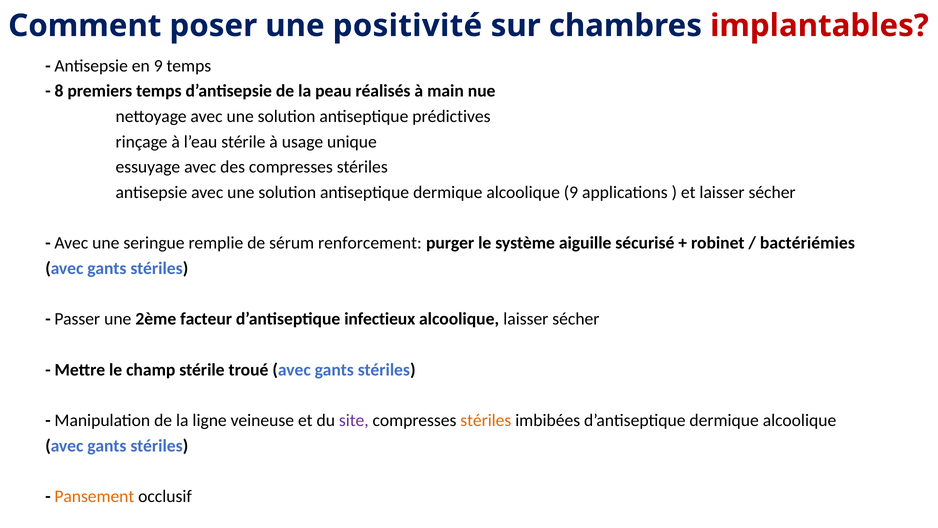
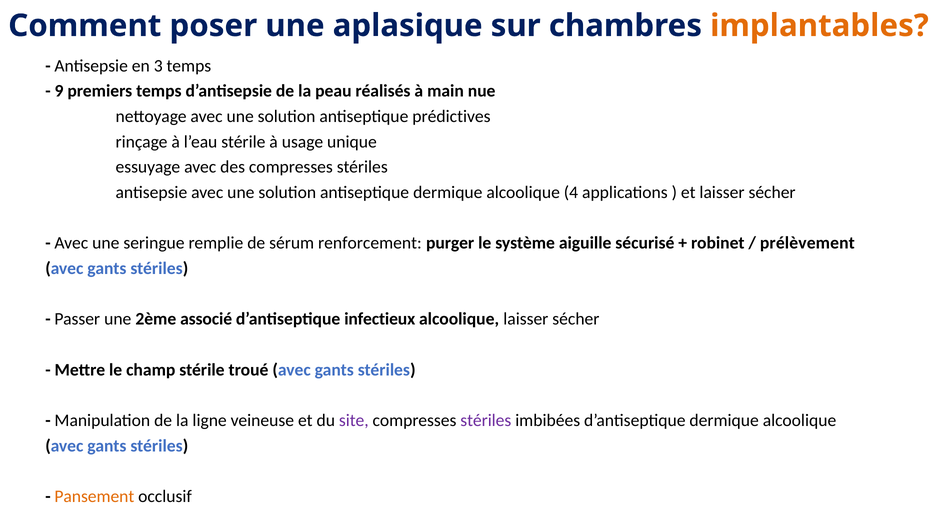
positivité: positivité -> aplasique (408, 26)
implantables colour: red -> orange (819, 26)
en 9: 9 -> 3 (158, 66)
8: 8 -> 9 (59, 91)
alcoolique 9: 9 -> 4 (571, 192)
bactériémies: bactériémies -> prélèvement (807, 243)
facteur: facteur -> associé (206, 319)
stériles colour: orange -> purple (486, 420)
